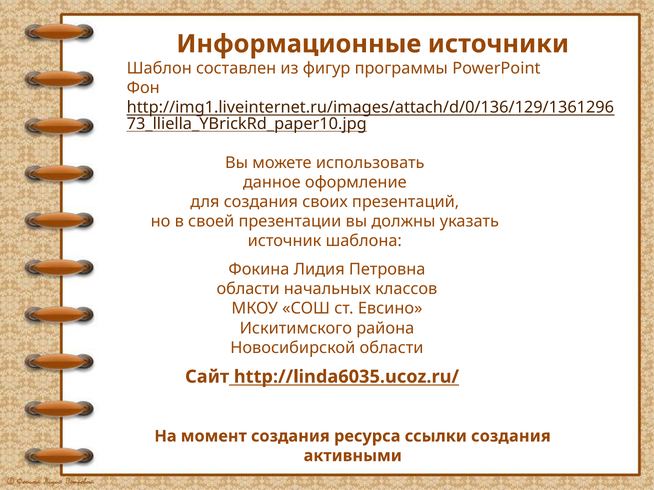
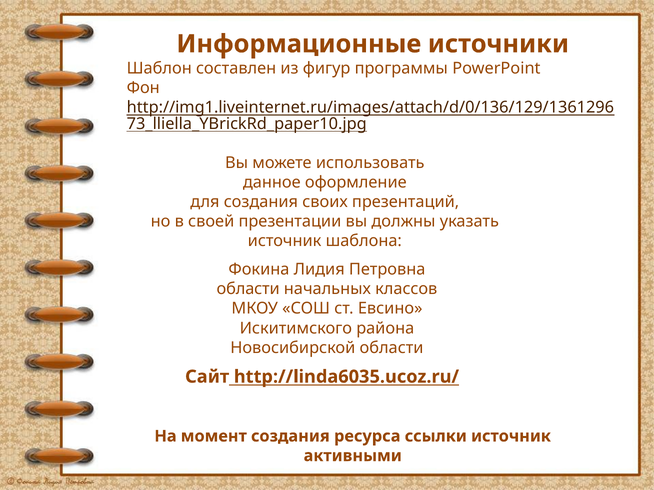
ссылки создания: создания -> источник (511, 437)
